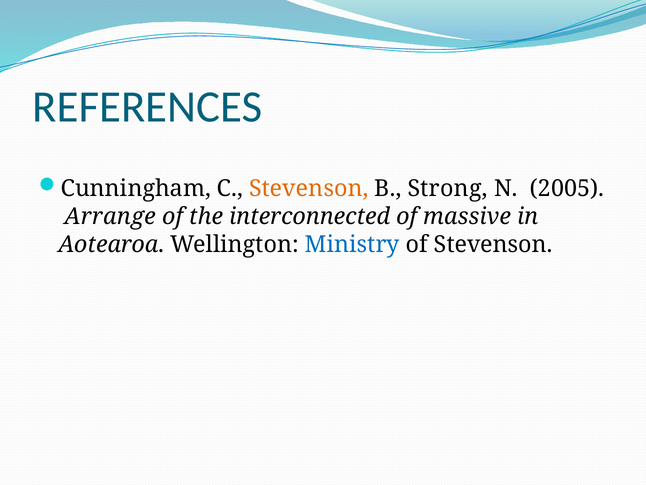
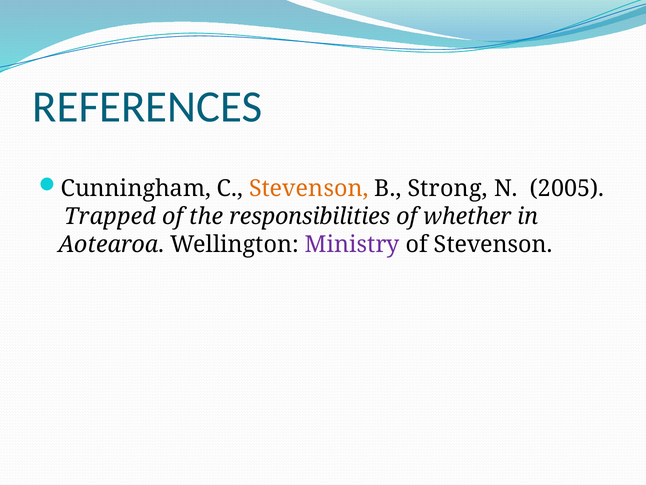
Arrange: Arrange -> Trapped (110, 216)
interconnected: interconnected -> responsibilities (310, 216)
massive: massive -> whether (467, 216)
Ministry colour: blue -> purple (352, 244)
